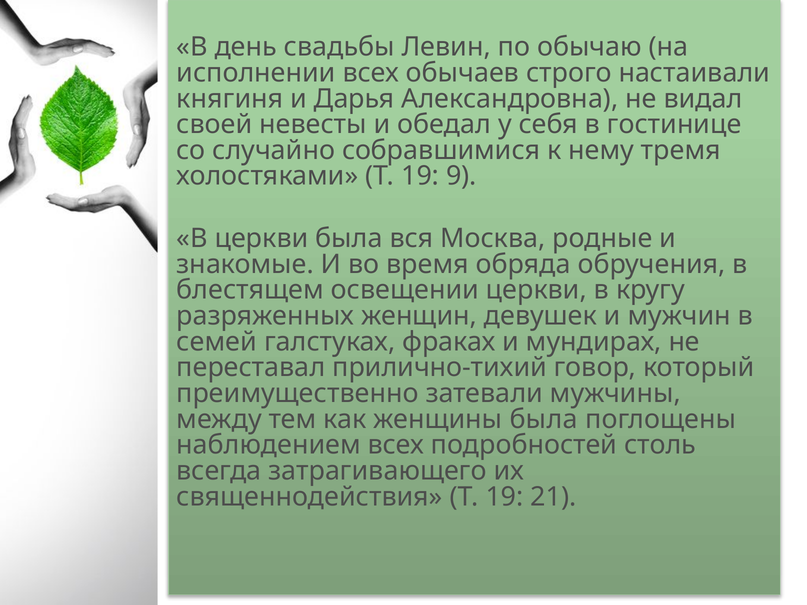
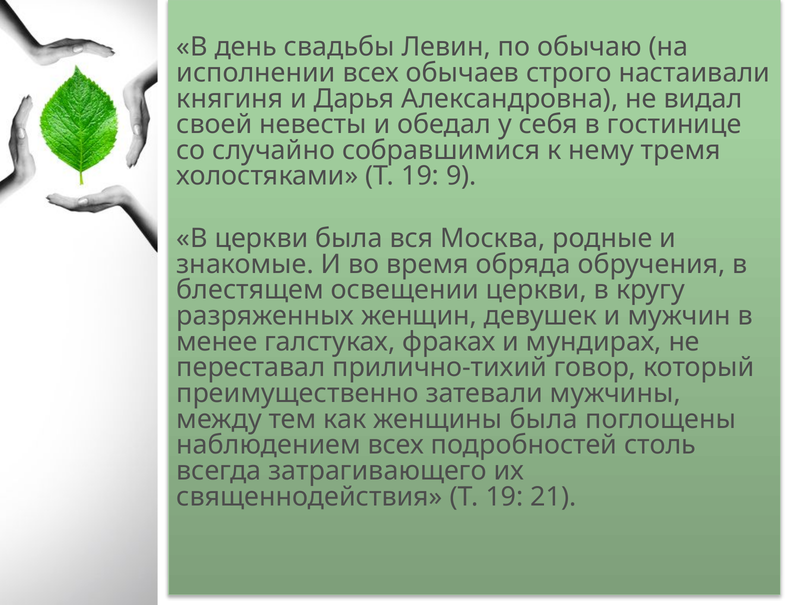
семей: семей -> менее (217, 342)
